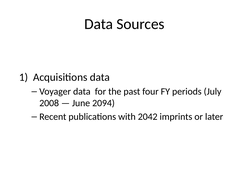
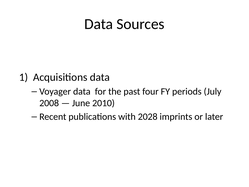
2094: 2094 -> 2010 (104, 103)
2042: 2042 -> 2028 (148, 117)
